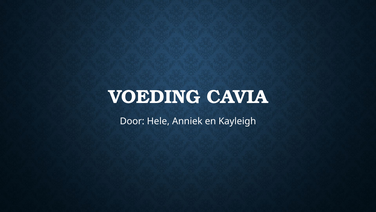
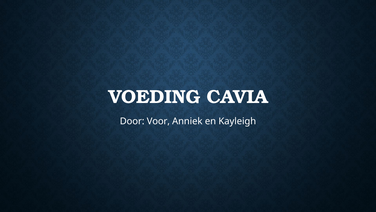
Hele: Hele -> Voor (158, 121)
